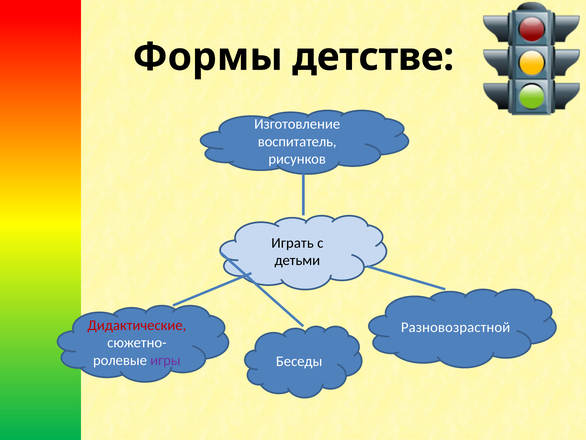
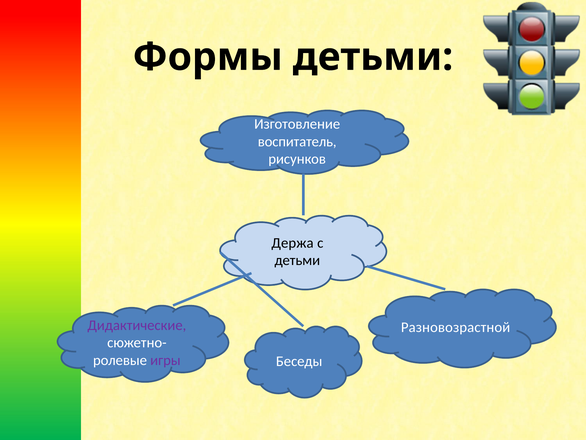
Формы детстве: детстве -> детьми (373, 57)
Играть: Играть -> Держа (293, 243)
Дидактические colour: red -> purple (137, 325)
